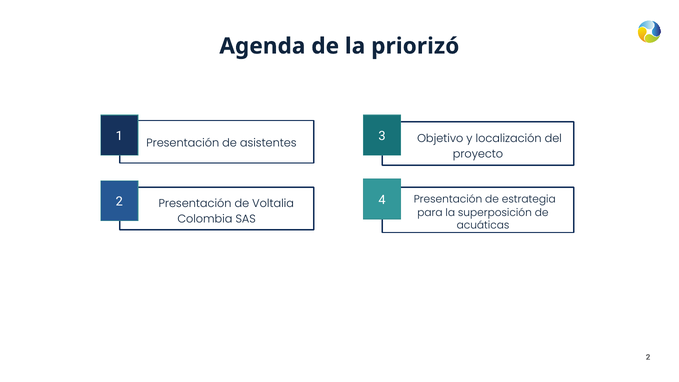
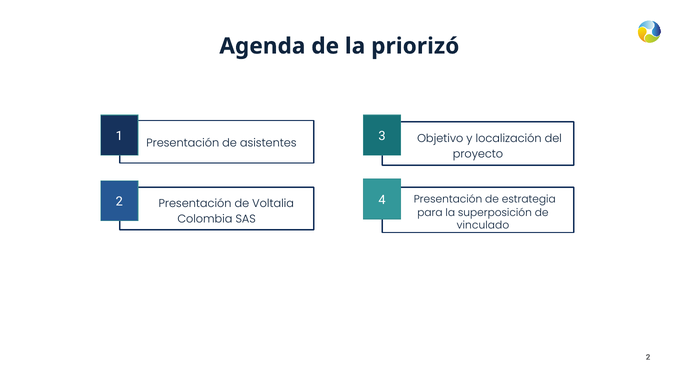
acuáticas: acuáticas -> vinculado (483, 225)
